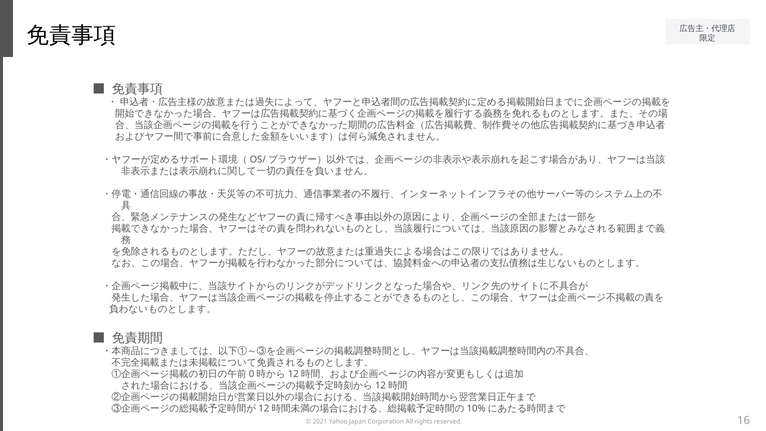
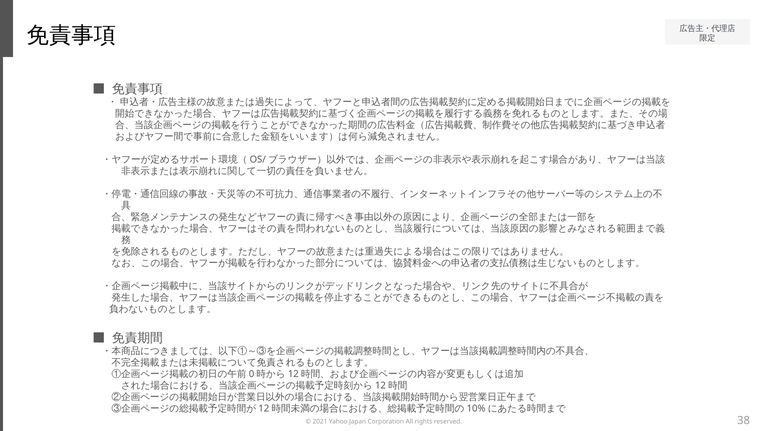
16: 16 -> 38 (744, 420)
